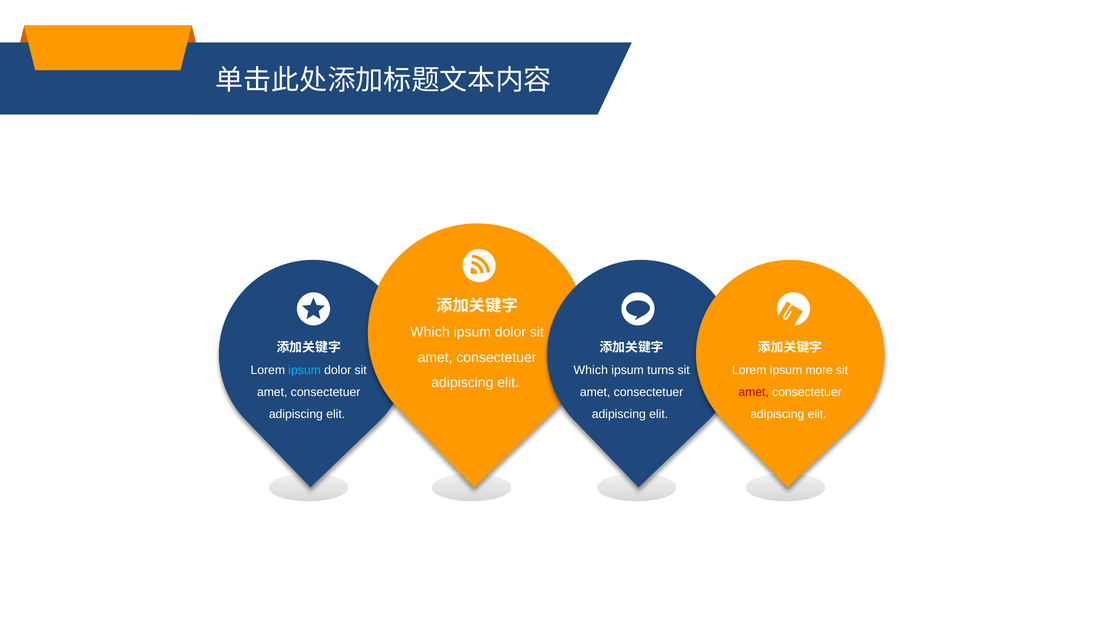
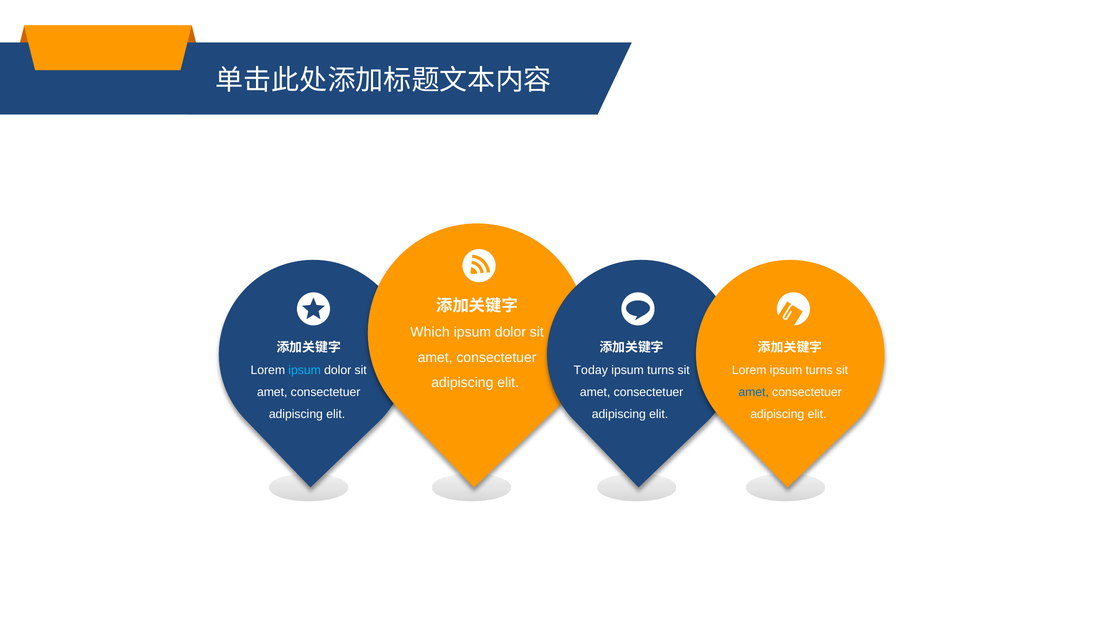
Which: Which -> Today (591, 370)
Lorem ipsum more: more -> turns (819, 370)
amet colour: red -> blue (754, 392)
